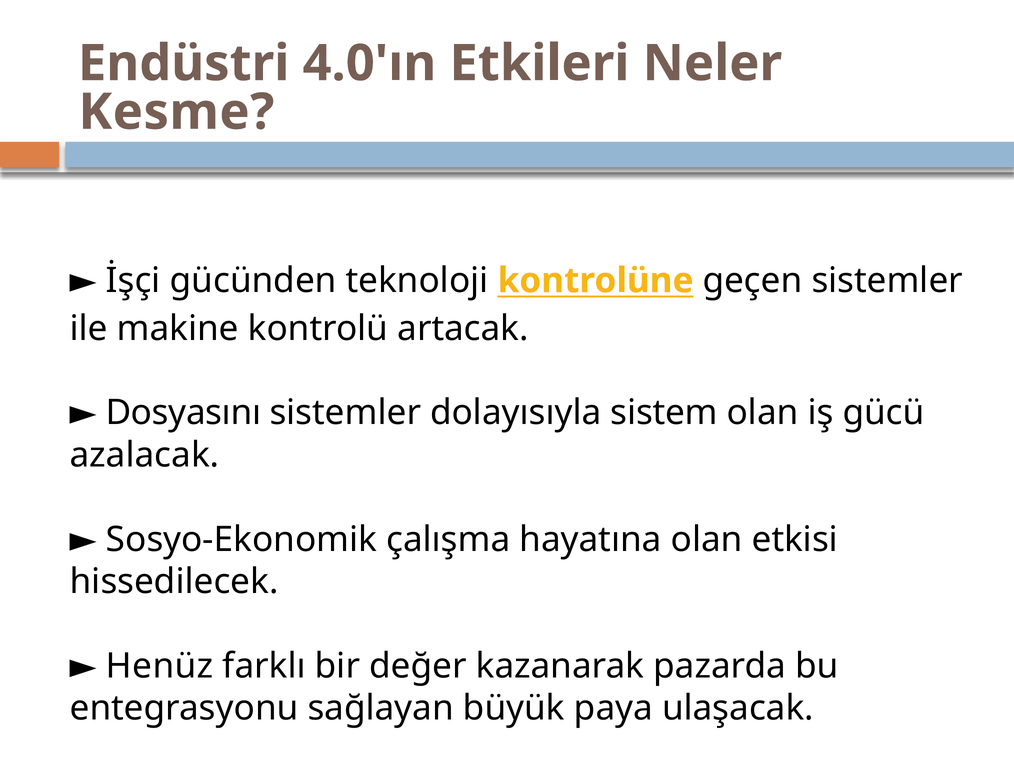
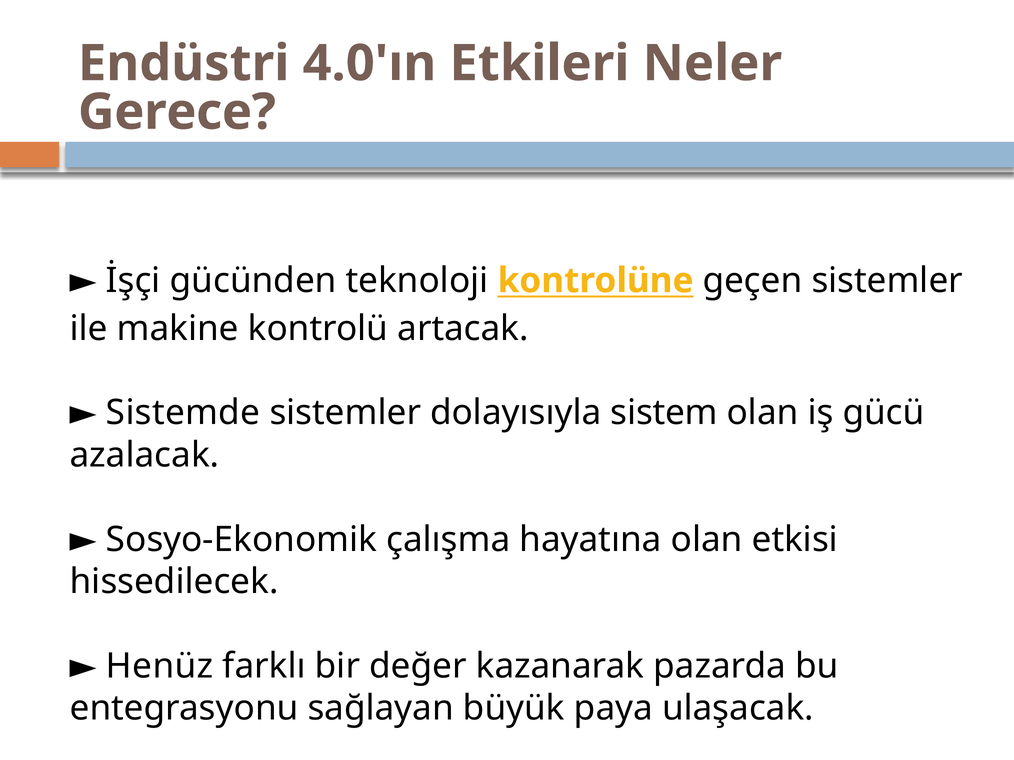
Kesme: Kesme -> Gerece (177, 112)
Dosyasını: Dosyasını -> Sistemde (183, 413)
